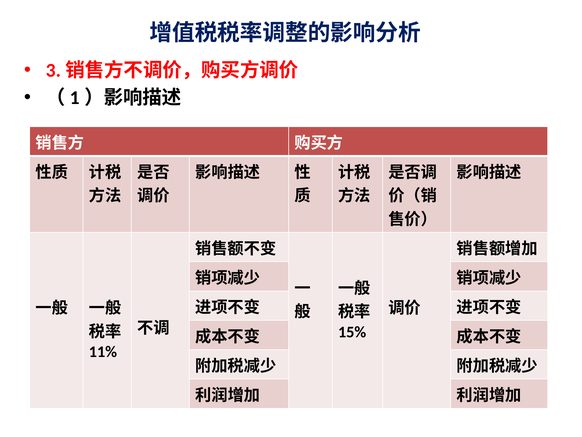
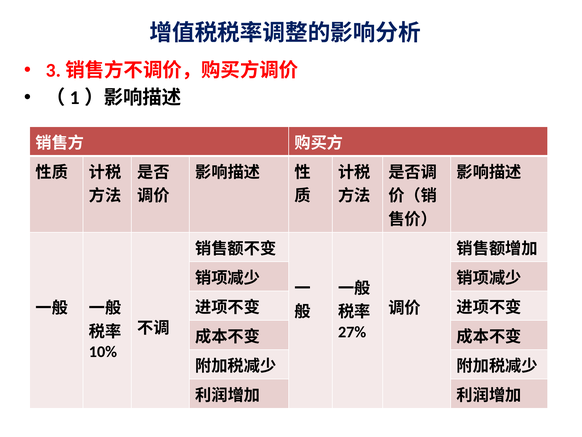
15%: 15% -> 27% (352, 332)
11%: 11% -> 10% (103, 351)
